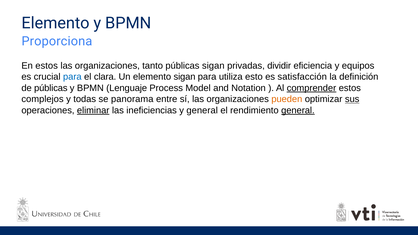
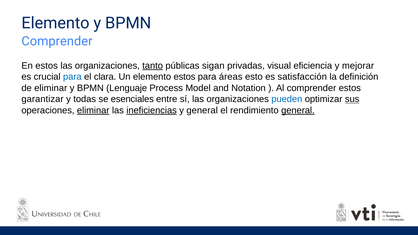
Proporciona: Proporciona -> Comprender (57, 41)
tanto underline: none -> present (153, 66)
dividir: dividir -> visual (279, 66)
equipos: equipos -> mejorar (358, 66)
elemento sigan: sigan -> estos (185, 77)
utiliza: utiliza -> áreas (231, 77)
de públicas: públicas -> eliminar (51, 88)
comprender underline: present -> none (311, 88)
complejos: complejos -> garantizar (43, 99)
panorama: panorama -> esenciales (132, 99)
pueden colour: orange -> blue (287, 99)
ineficiencias underline: none -> present (152, 110)
